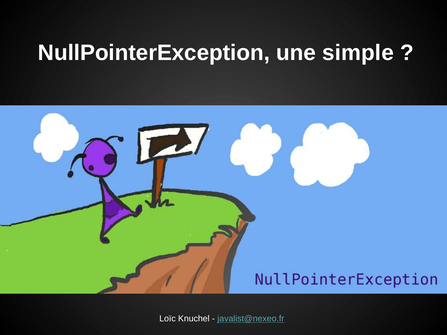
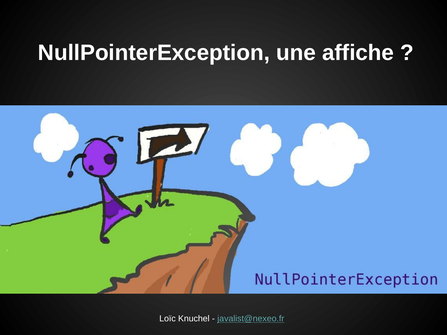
simple: simple -> affiche (358, 53)
